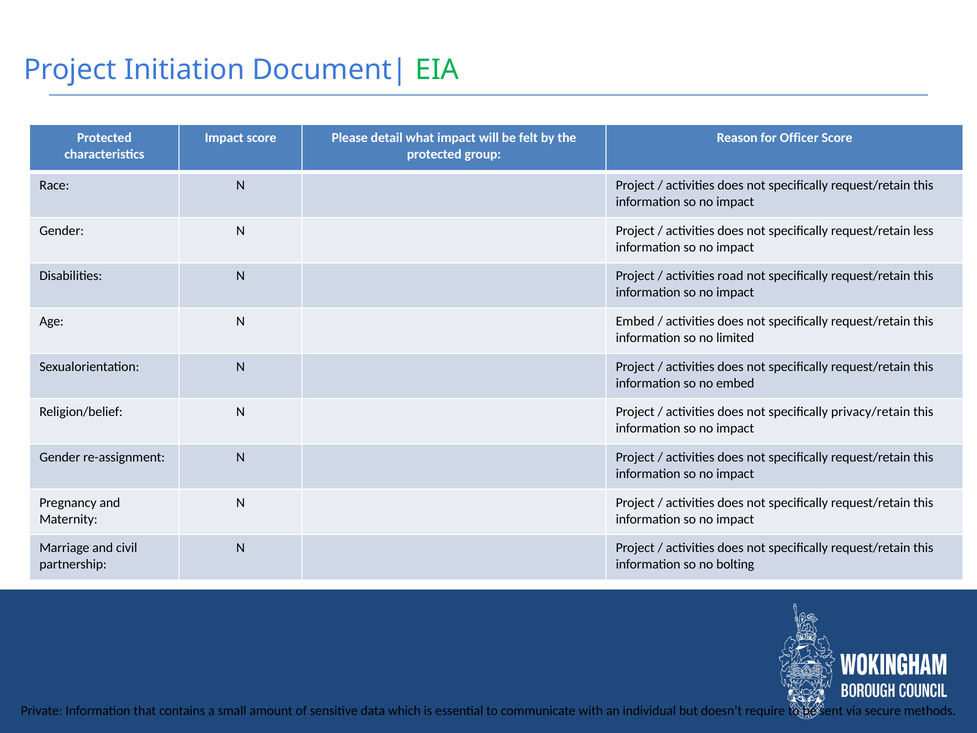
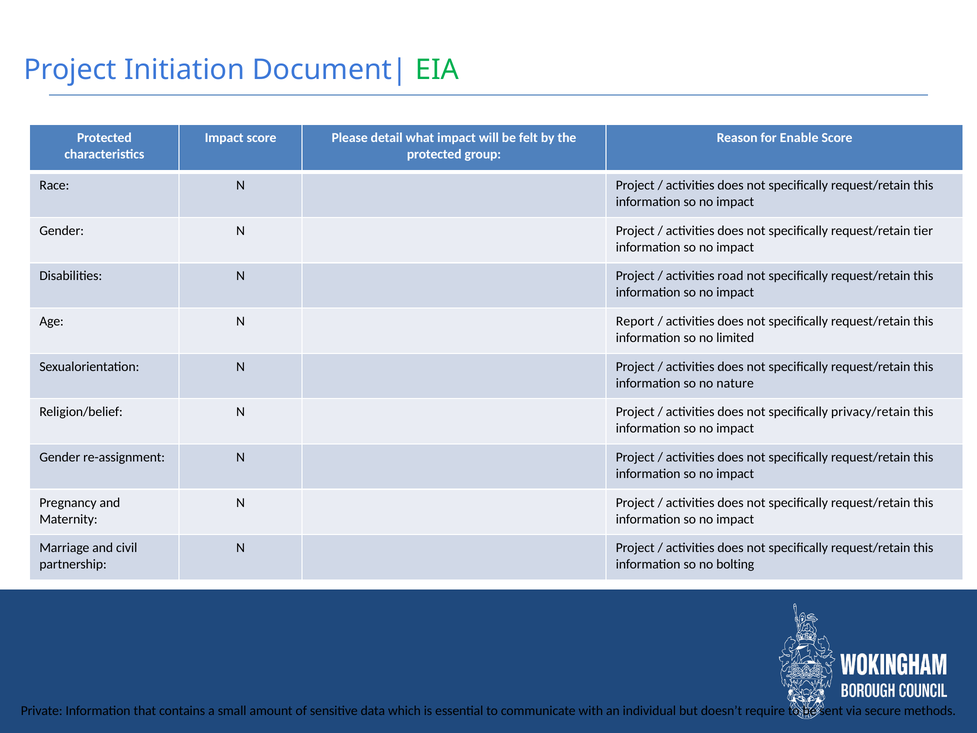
Officer: Officer -> Enable (799, 138)
less: less -> tier (923, 231)
N Embed: Embed -> Report (635, 321)
no embed: embed -> nature (735, 383)
